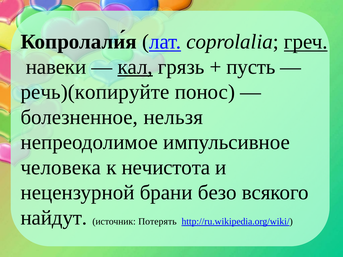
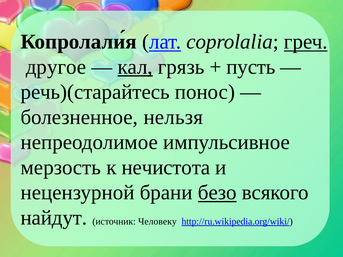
навеки: навеки -> другое (56, 67)
речь)(копируйте: речь)(копируйте -> речь)(старайтесь (95, 92)
человека: человека -> мерзость (61, 168)
безо underline: none -> present (217, 193)
Потерять: Потерять -> Человеку (157, 222)
